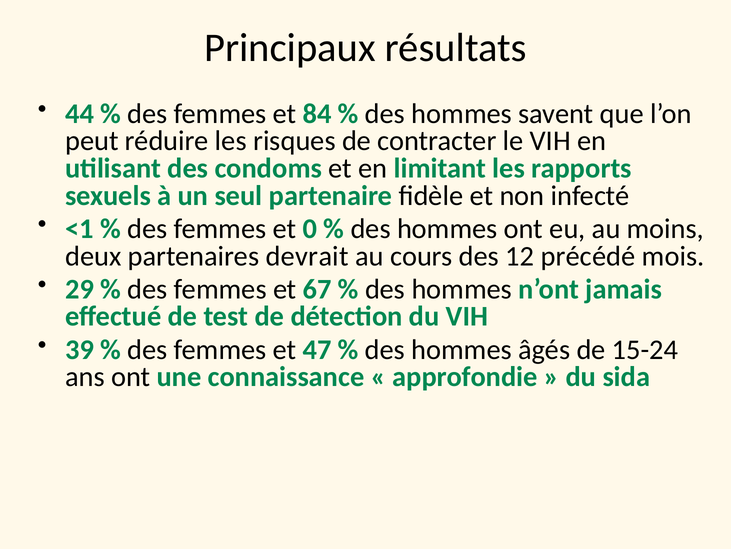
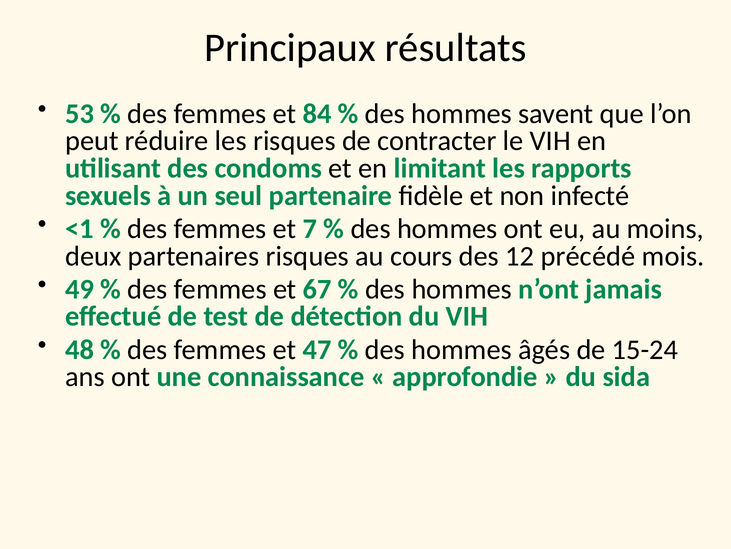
44: 44 -> 53 (80, 114)
0: 0 -> 7 (310, 229)
partenaires devrait: devrait -> risques (307, 256)
29: 29 -> 49 (80, 289)
39: 39 -> 48 (80, 349)
